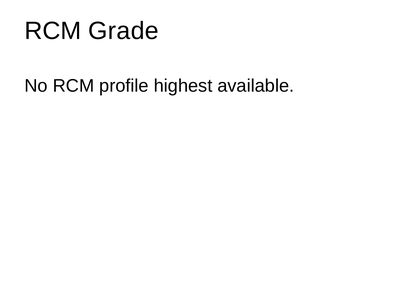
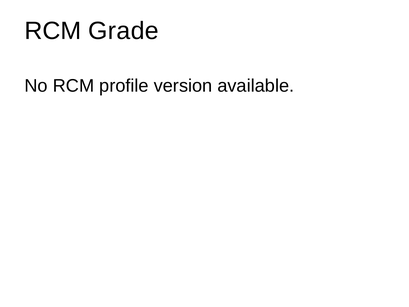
highest: highest -> version (183, 86)
